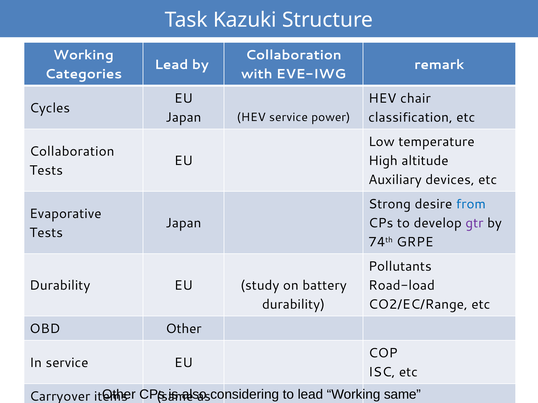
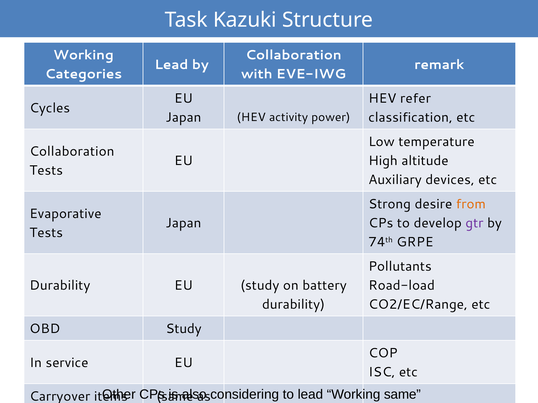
chair: chair -> refer (415, 99)
HEV service: service -> activity (289, 117)
from colour: blue -> orange (471, 204)
OBD Other: Other -> Study (184, 329)
